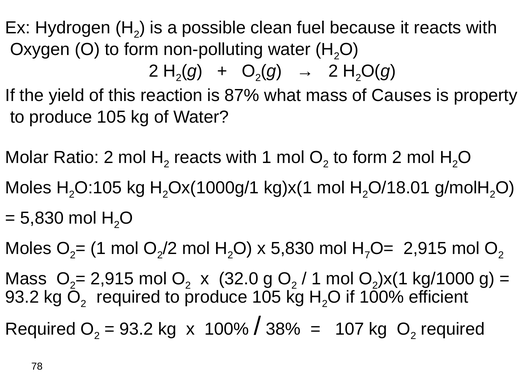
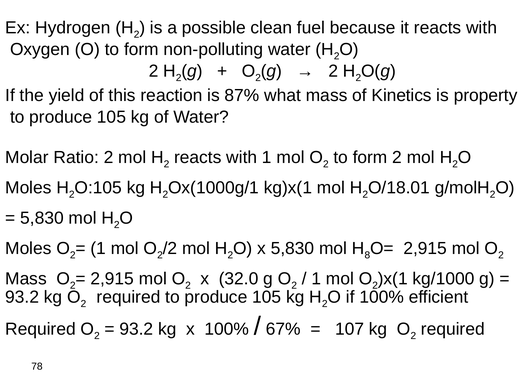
Causes: Causes -> Kinetics (402, 95)
7: 7 -> 8 (367, 255)
38%: 38% -> 67% (283, 329)
